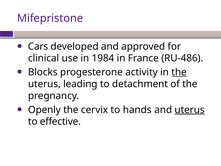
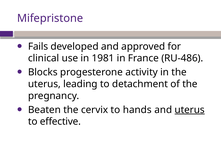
Cars: Cars -> Fails (38, 46)
1984: 1984 -> 1981 (103, 58)
the underline: present -> none (179, 72)
Openly: Openly -> Beaten (44, 110)
